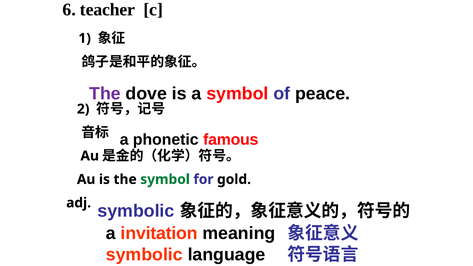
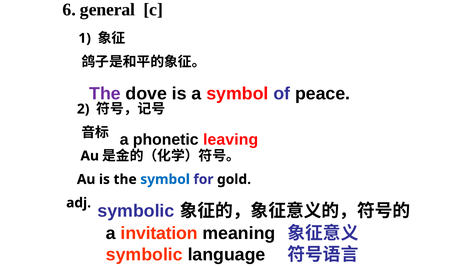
teacher: teacher -> general (107, 10)
famous: famous -> leaving (231, 140)
symbol colour: green -> blue (165, 179)
